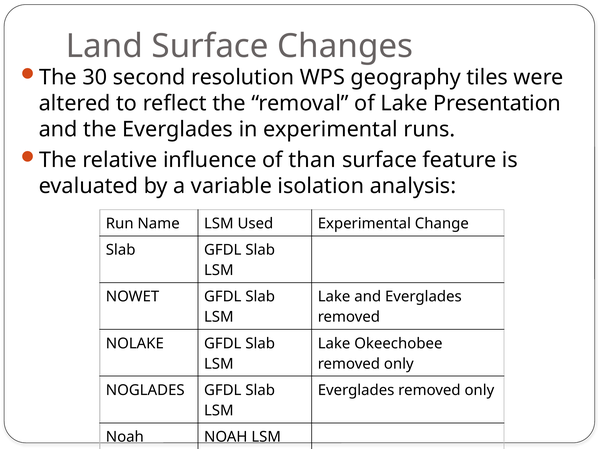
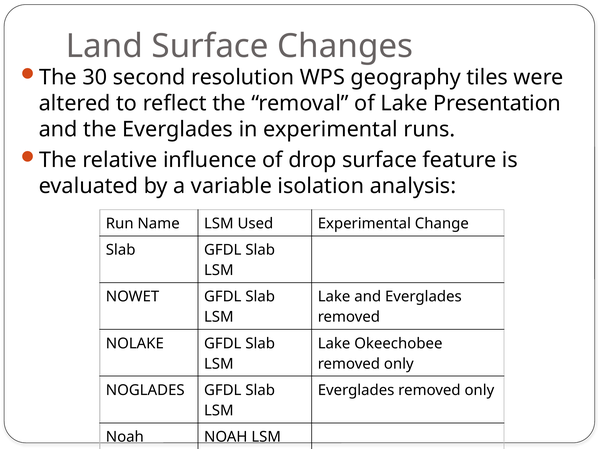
than: than -> drop (312, 160)
